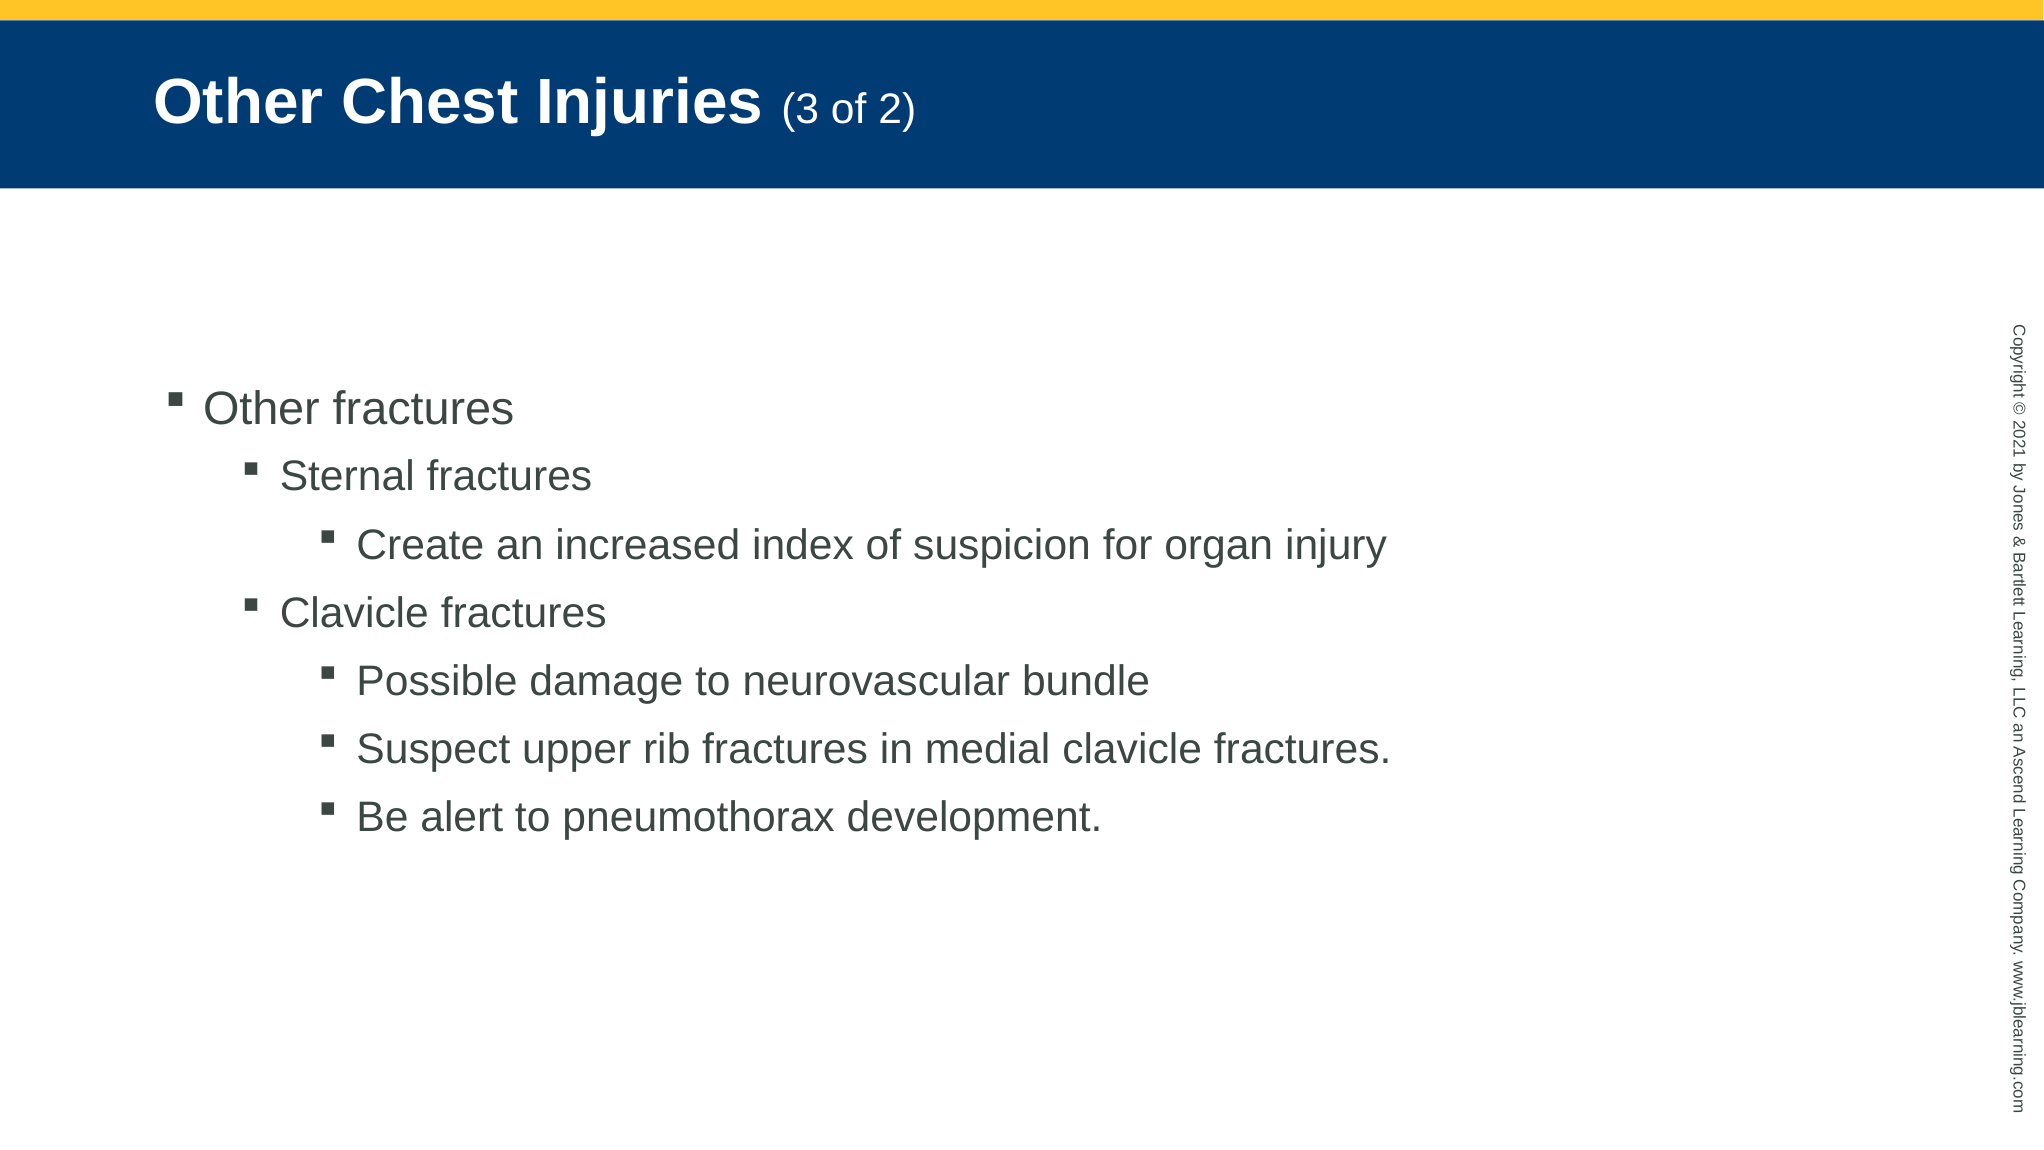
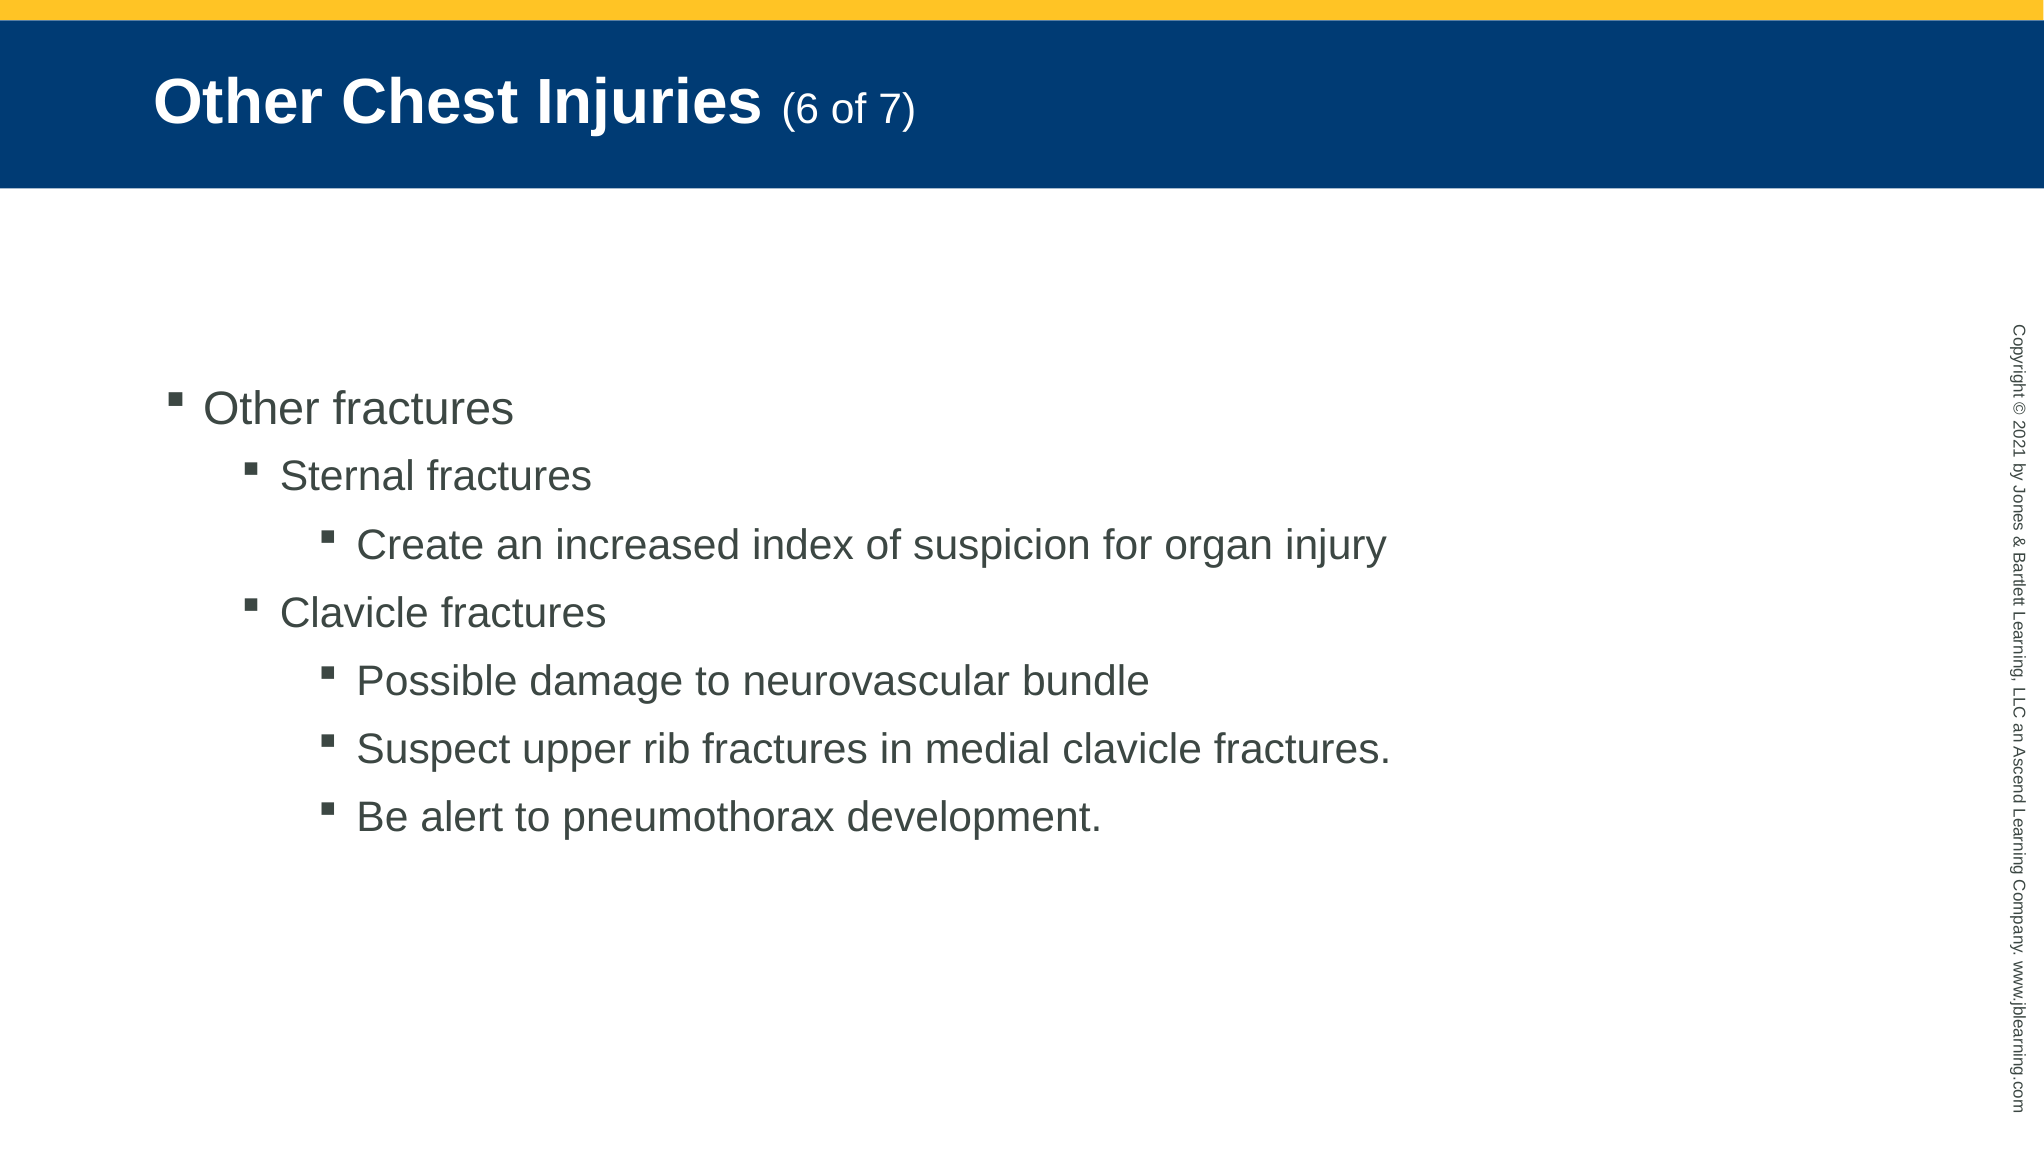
3: 3 -> 6 (800, 110)
of 2: 2 -> 7 (897, 110)
